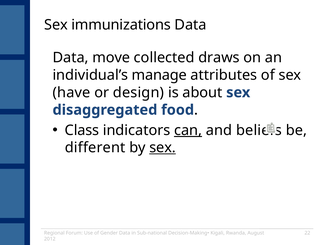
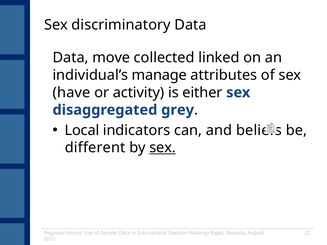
immunizations: immunizations -> discriminatory (121, 25)
draws: draws -> linked (219, 58)
design: design -> activity (139, 93)
about: about -> either (202, 93)
food: food -> grey (178, 110)
Class: Class -> Local (82, 130)
can underline: present -> none (188, 130)
